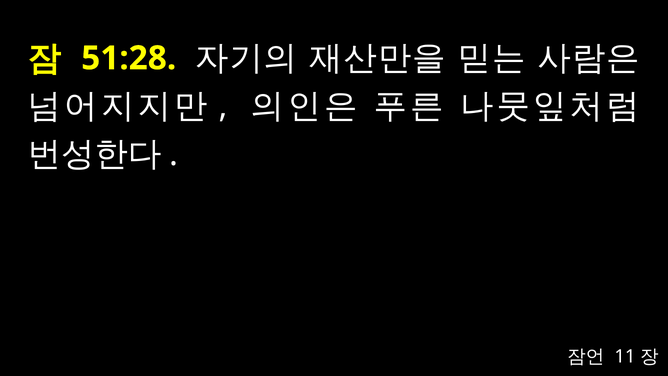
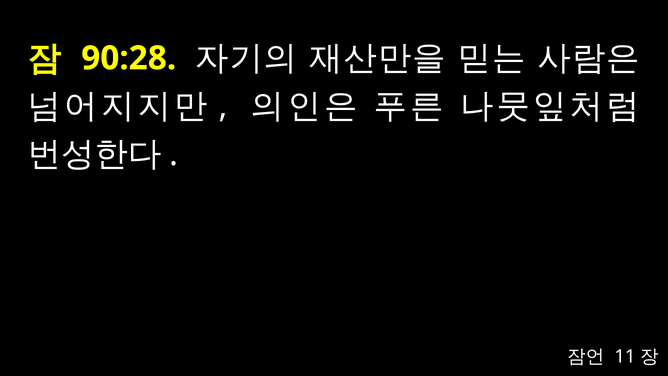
51:28: 51:28 -> 90:28 (129, 58)
